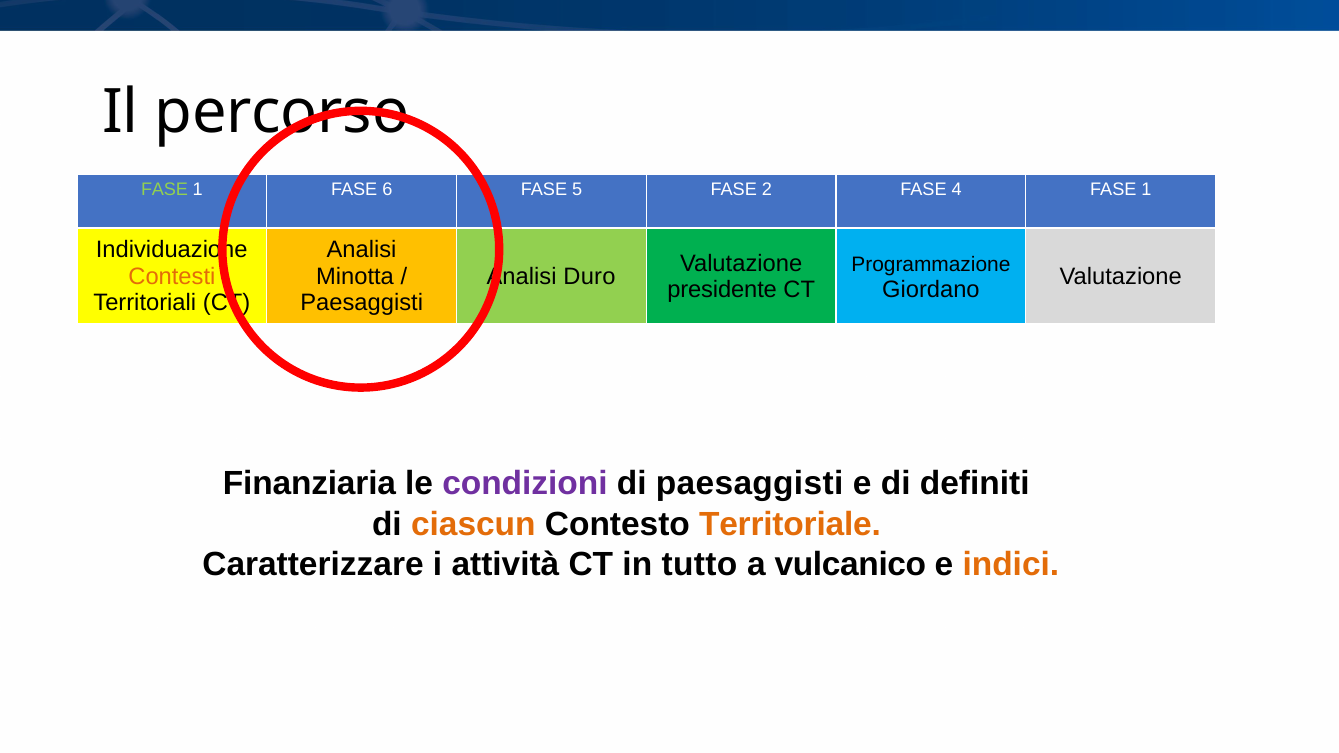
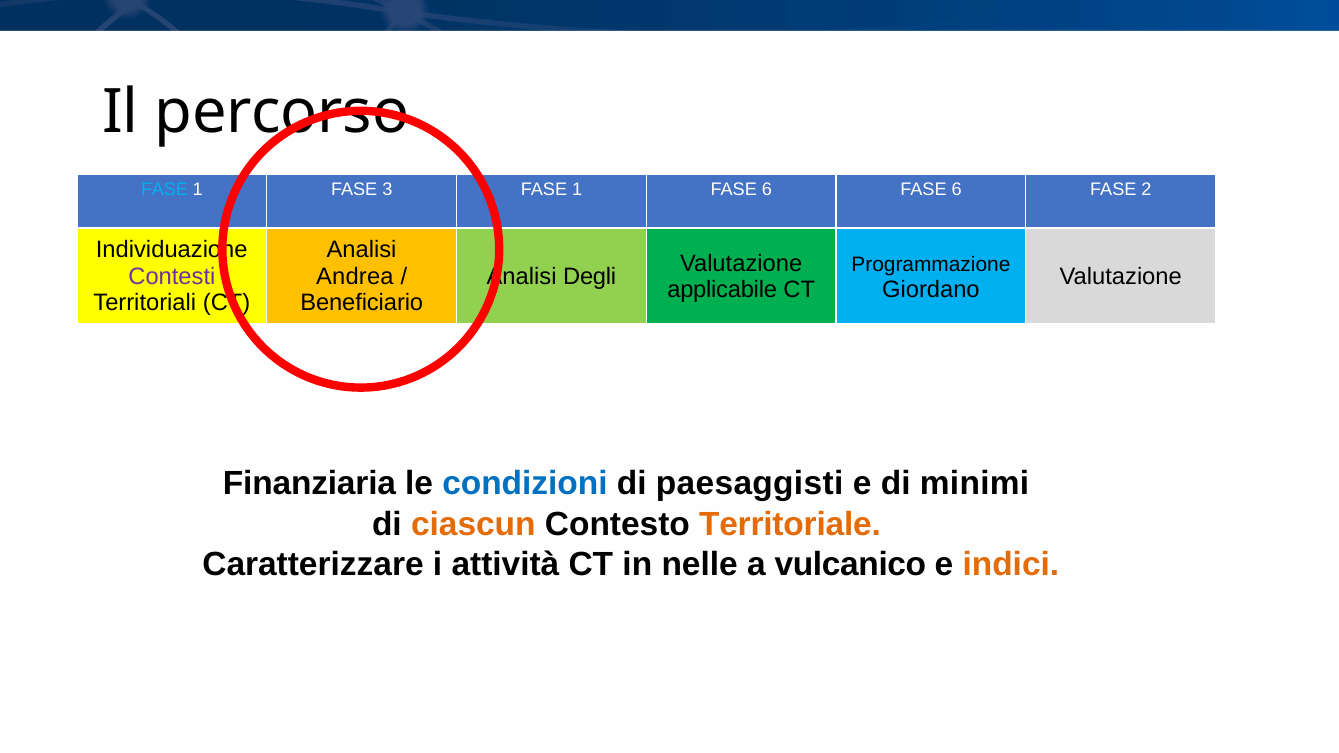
FASE colour: light green -> light blue (164, 189)
6: 6 -> 3 (387, 189)
5: 5 -> 1 (577, 189)
2: 2 -> 6 (767, 189)
4: 4 -> 6 (957, 189)
1: 1 -> 2 (1146, 189)
Contesti colour: orange -> purple (172, 277)
Minotta: Minotta -> Andrea (355, 277)
Duro: Duro -> Degli (590, 277)
presidente: presidente -> applicabile (722, 290)
Paesaggisti: Paesaggisti -> Beneficiario (362, 303)
condizioni colour: purple -> blue (525, 484)
definiti: definiti -> minimi (975, 484)
tutto: tutto -> nelle (700, 564)
